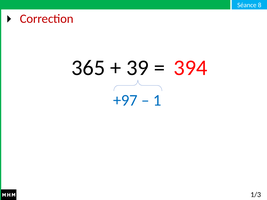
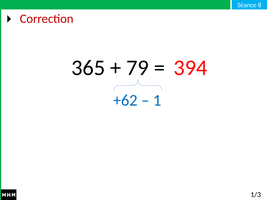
39: 39 -> 79 (138, 68)
+97: +97 -> +62 (125, 100)
